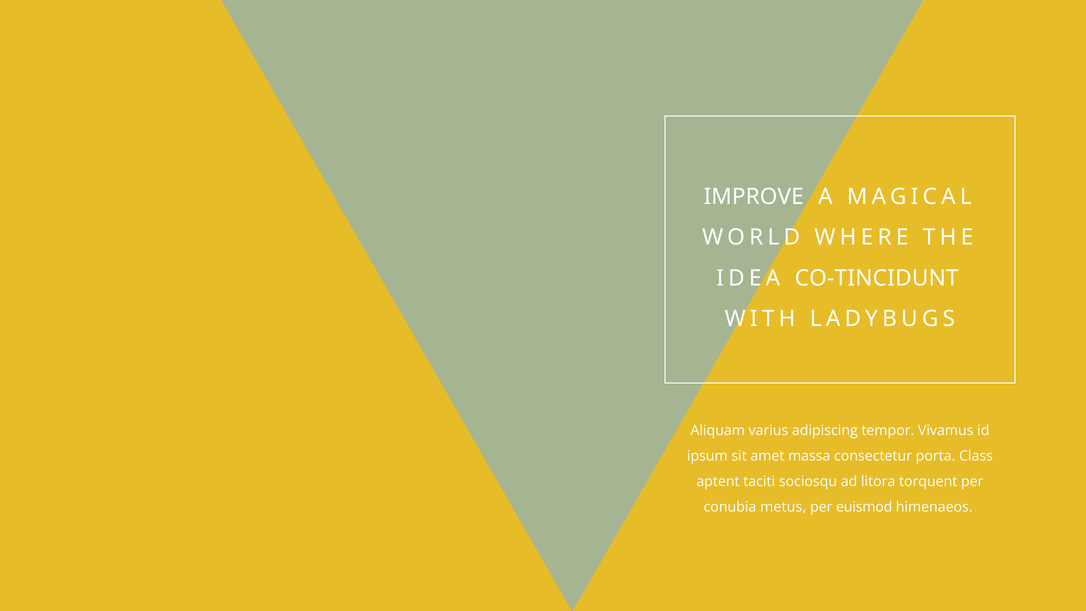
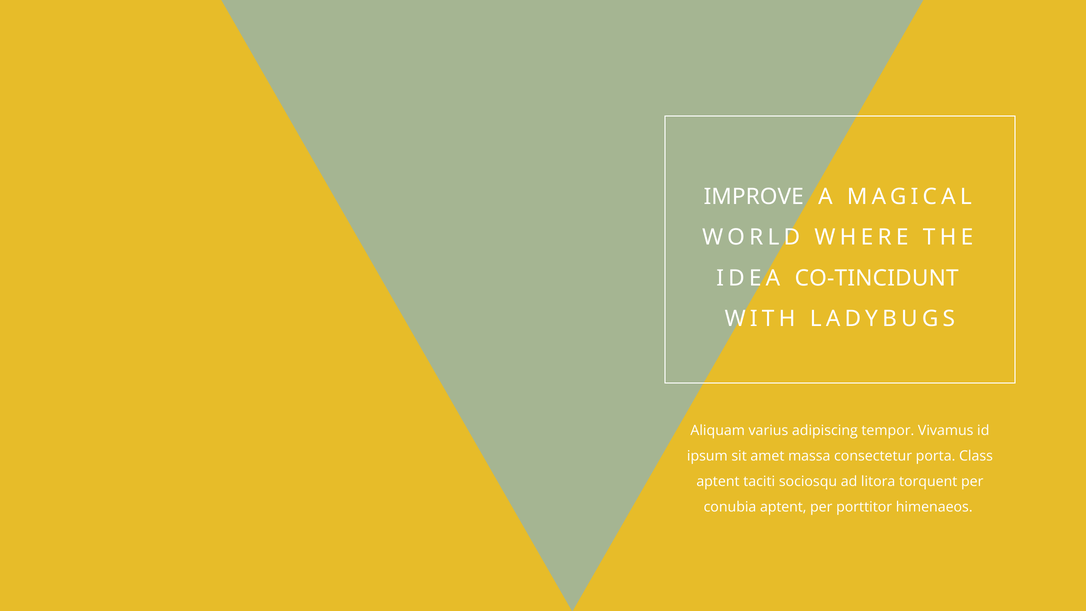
conubia metus: metus -> aptent (783, 507)
euismod: euismod -> porttitor (864, 507)
